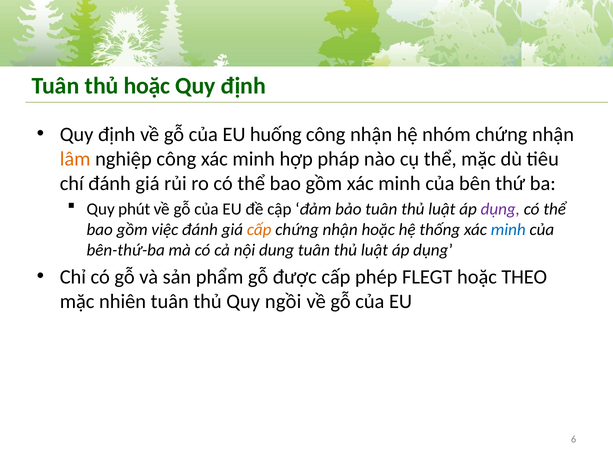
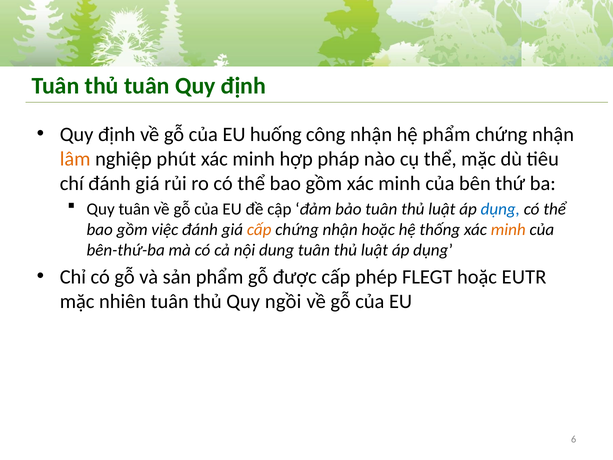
thủ hoặc: hoặc -> tuân (147, 86)
hệ nhóm: nhóm -> phẩm (446, 134)
nghiệp công: công -> phút (176, 159)
Quy phút: phút -> tuân (134, 209)
dụng colour: purple -> blue (500, 209)
minh colour: blue -> orange (508, 229)
THEO: THEO -> EUTR (524, 277)
